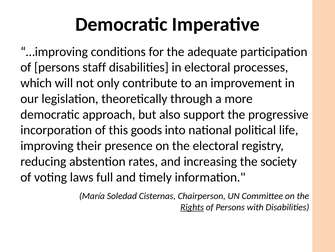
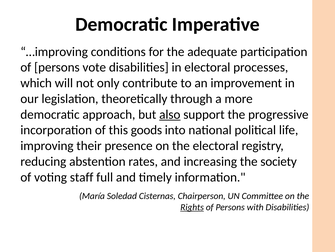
staff: staff -> vote (94, 67)
also underline: none -> present (170, 114)
laws: laws -> staff (82, 177)
